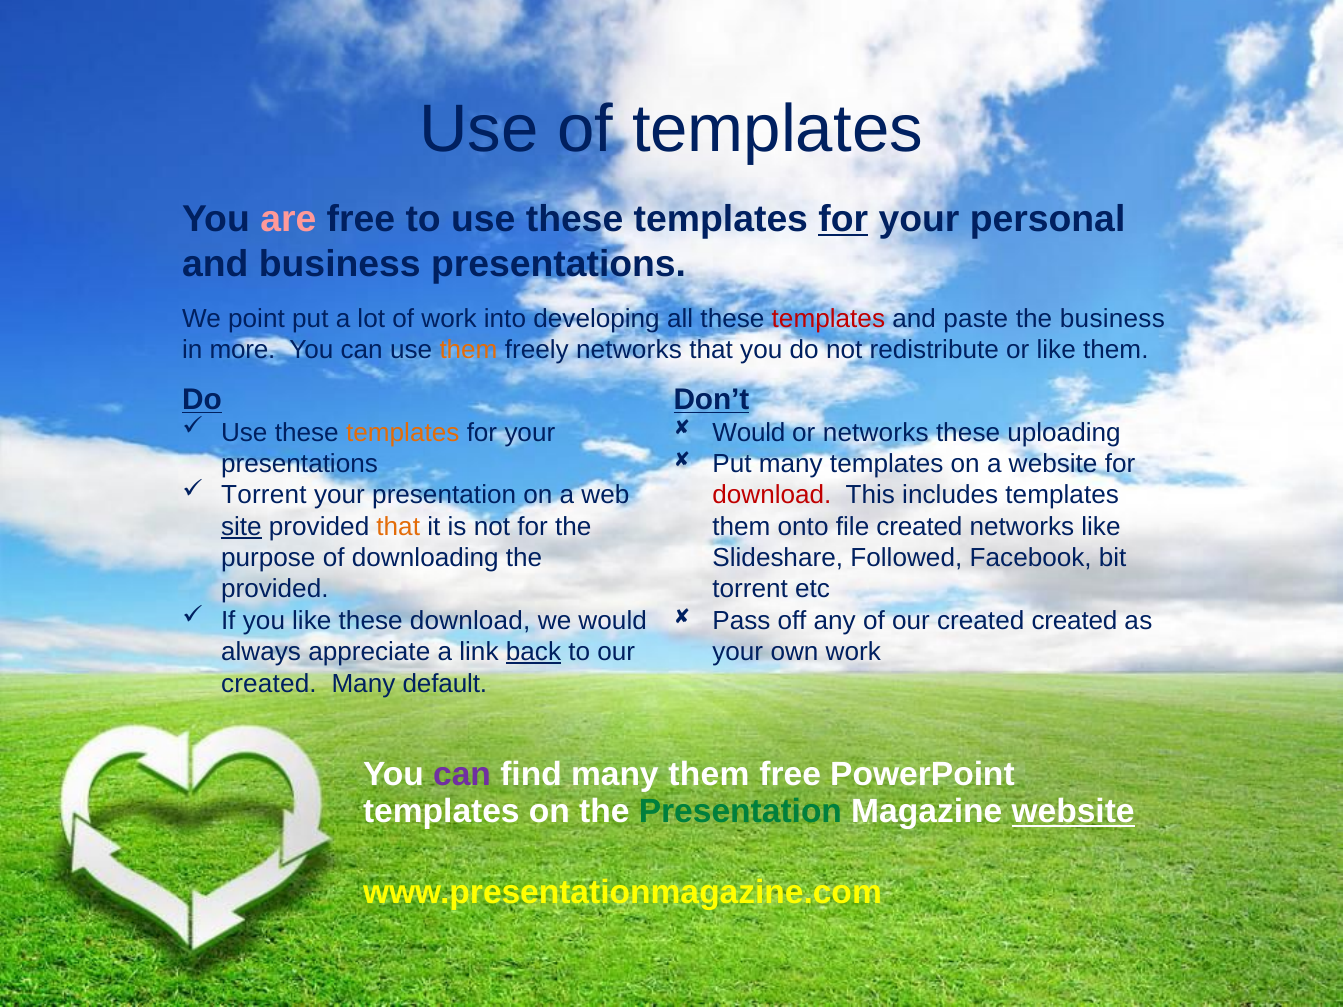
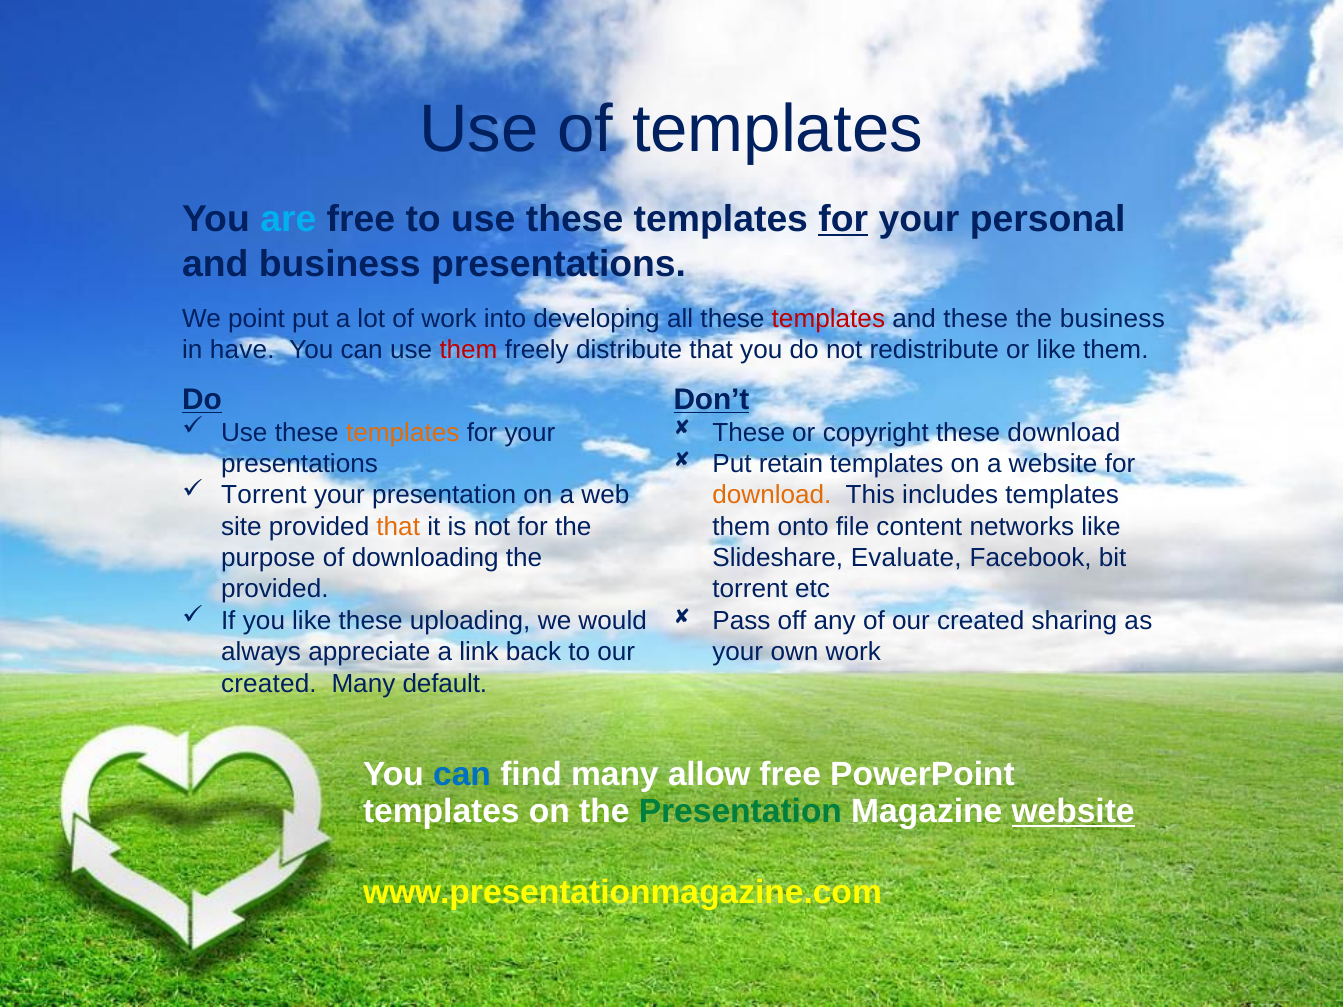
are colour: pink -> light blue (288, 219)
and paste: paste -> these (976, 319)
more: more -> have (242, 350)
them colour: orange -> red (468, 350)
freely networks: networks -> distribute (629, 350)
Would: Would -> These (749, 433)
or networks: networks -> copyright (876, 433)
these uploading: uploading -> download (1064, 433)
Put many: many -> retain (791, 464)
download colour: red -> orange (772, 495)
site underline: present -> none (241, 527)
file created: created -> content (919, 527)
Followed: Followed -> Evaluate (906, 558)
these download: download -> uploading (470, 621)
created created: created -> sharing (1074, 621)
back underline: present -> none (533, 652)
can colour: purple -> blue (462, 775)
many them: them -> allow (709, 775)
